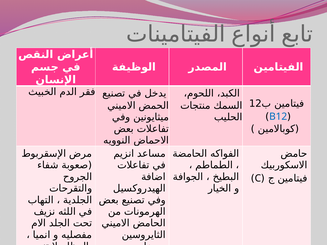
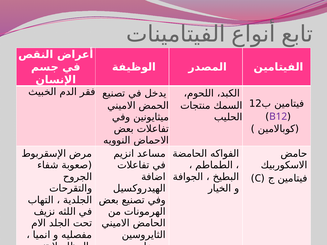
B12 colour: blue -> purple (278, 117)
